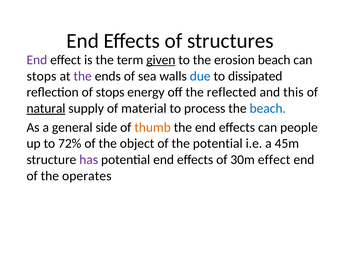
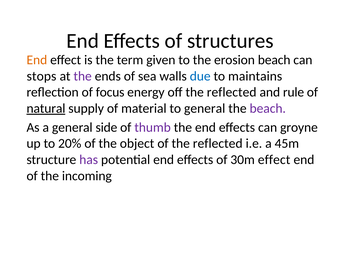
End colour: purple -> orange (37, 60)
given underline: present -> none (161, 60)
dissipated: dissipated -> maintains (255, 76)
of stops: stops -> focus (110, 92)
this: this -> rule (294, 92)
to process: process -> general (205, 108)
beach colour: blue -> purple (268, 108)
thumb colour: orange -> purple (153, 127)
people: people -> groyne (299, 127)
72%: 72% -> 20% (70, 143)
of the potential: potential -> reflected (218, 143)
operates: operates -> incoming (87, 176)
